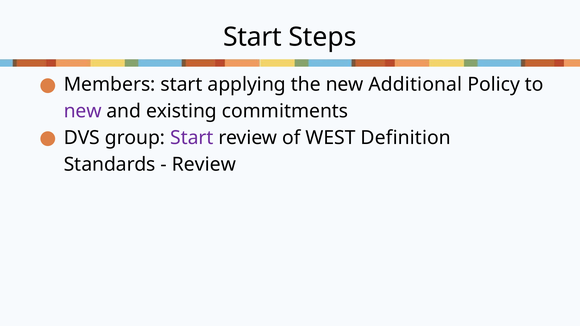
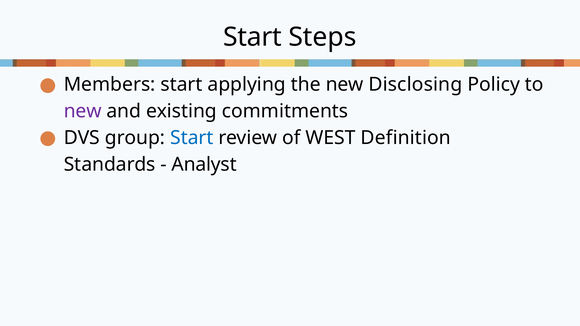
Additional: Additional -> Disclosing (415, 85)
Start colour: purple -> blue (192, 138)
Review: Review -> Analyst (204, 165)
